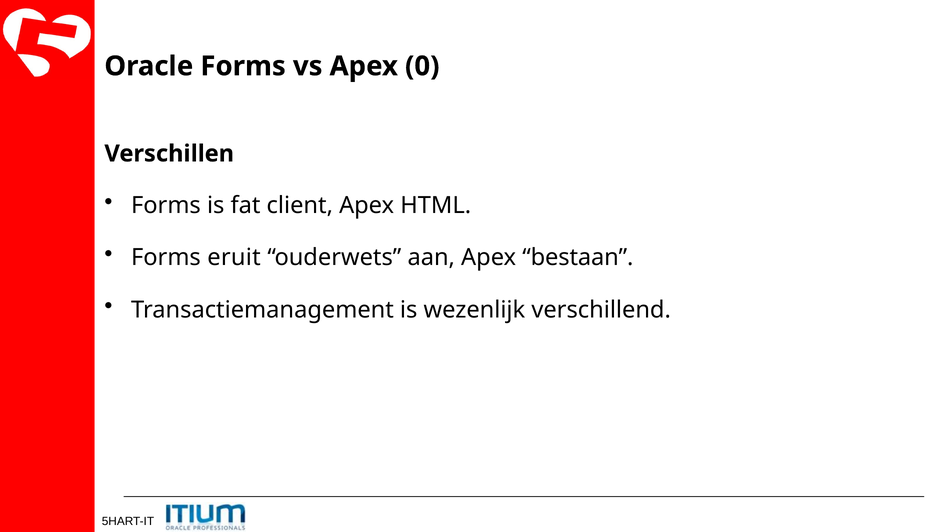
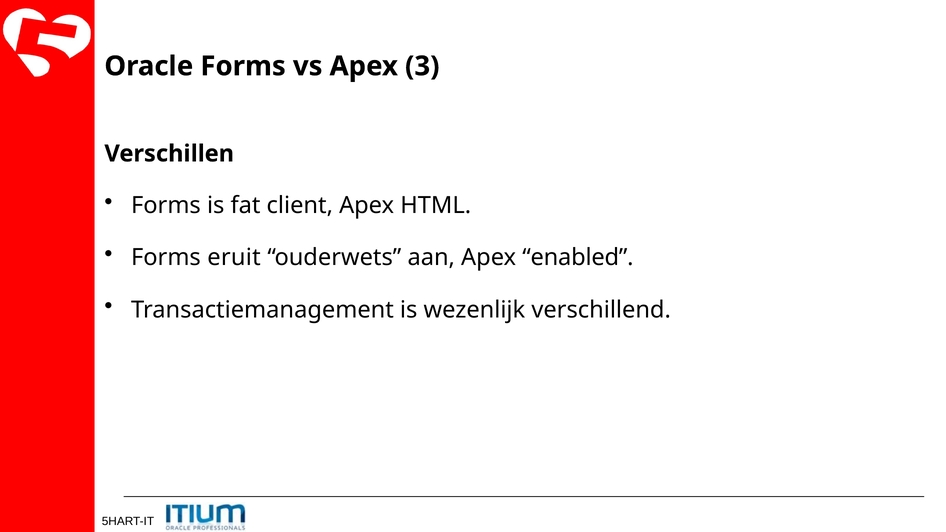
0: 0 -> 3 (422, 66)
bestaan: bestaan -> enabled (578, 258)
